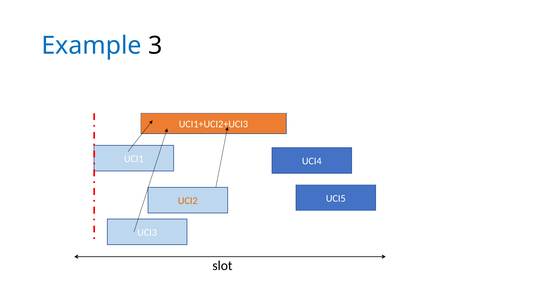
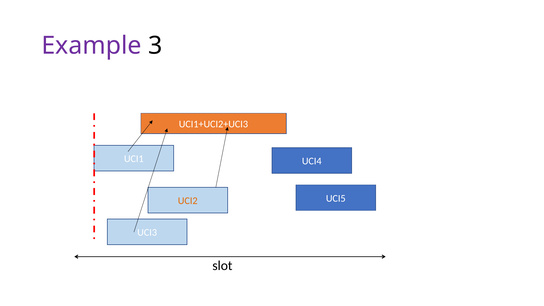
Example colour: blue -> purple (92, 46)
